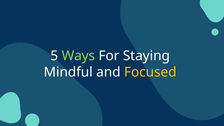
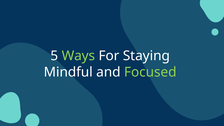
Focused colour: yellow -> light green (150, 72)
